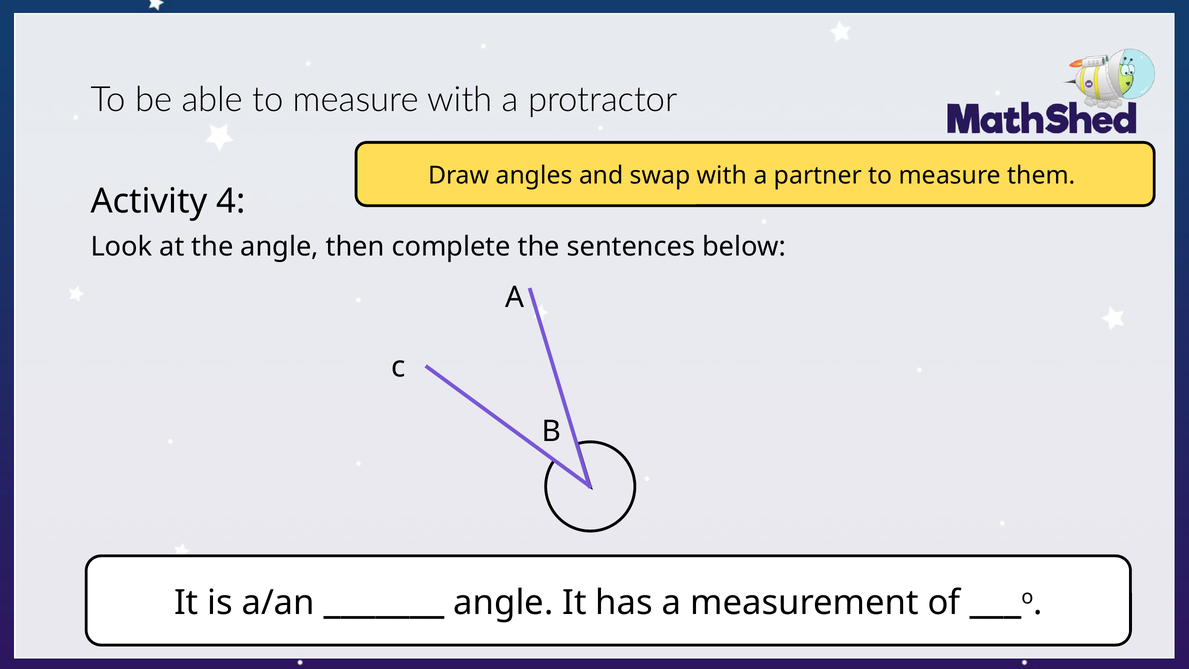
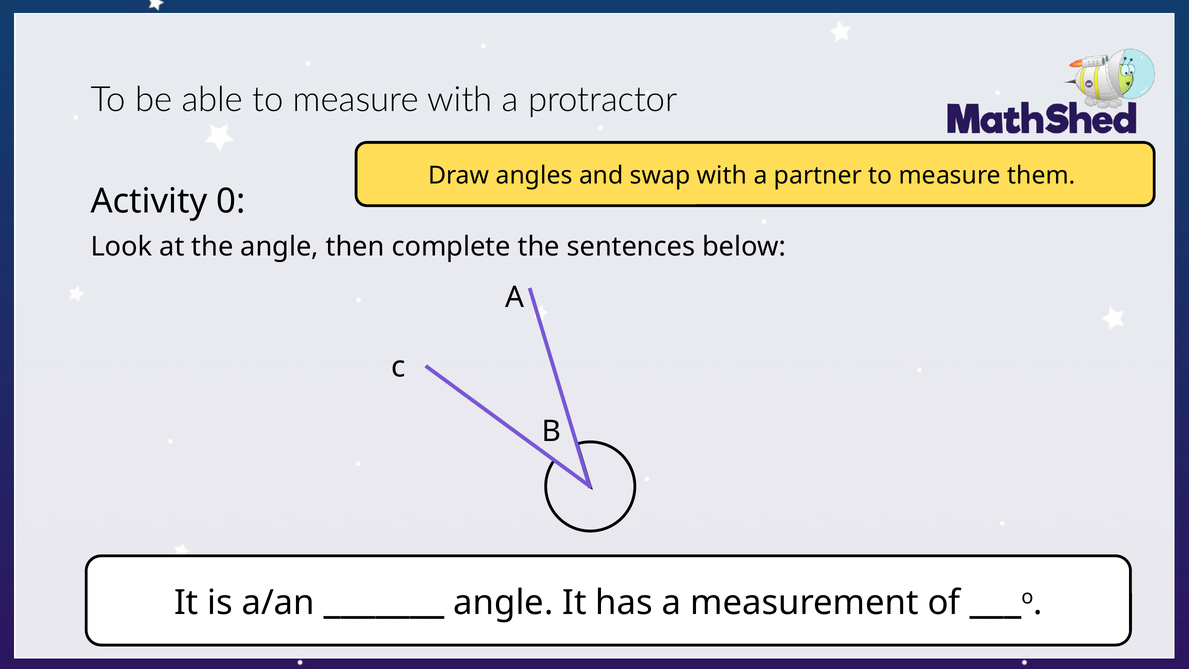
4: 4 -> 0 (231, 201)
